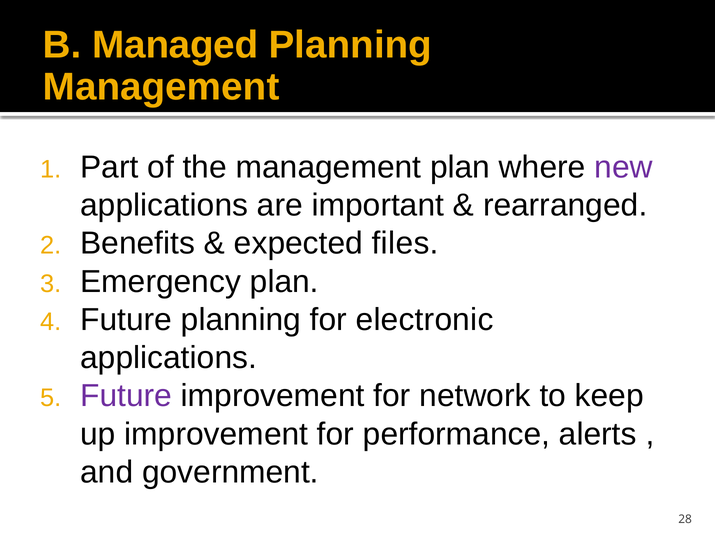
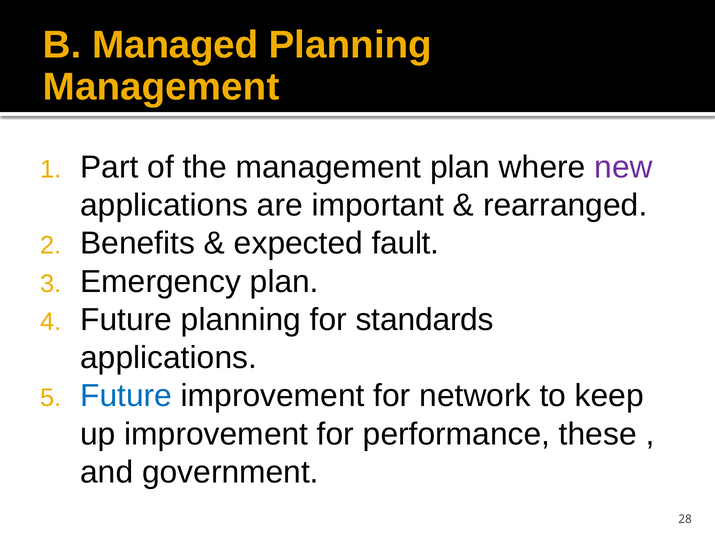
files: files -> fault (405, 244)
electronic: electronic -> standards (425, 320)
Future colour: purple -> blue (126, 396)
alerts: alerts -> these (598, 434)
